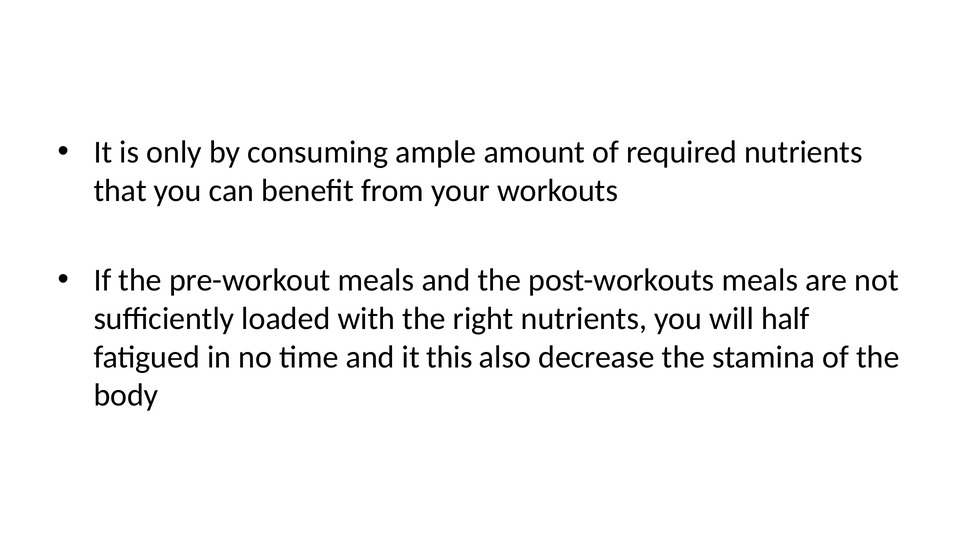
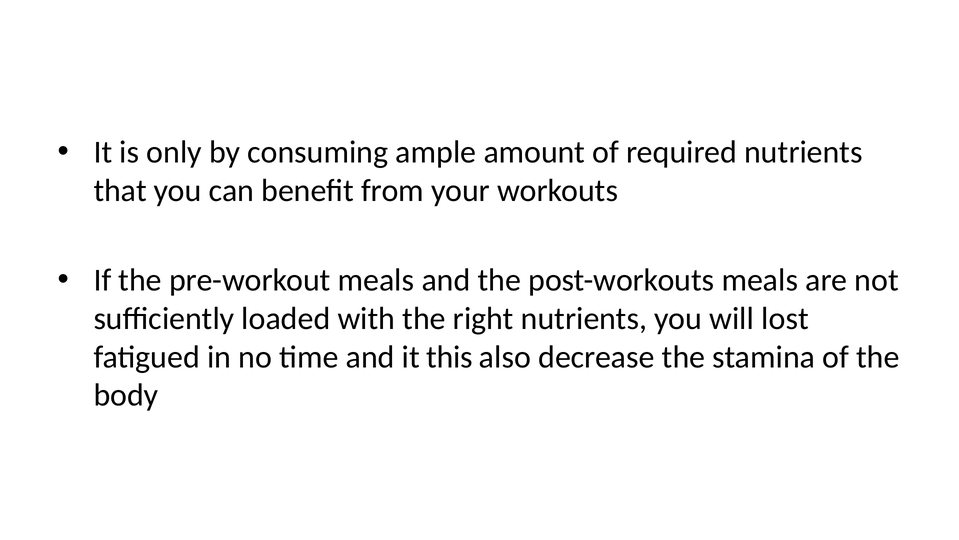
half: half -> lost (785, 318)
